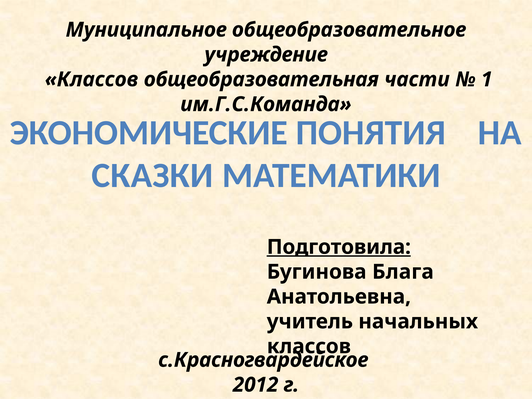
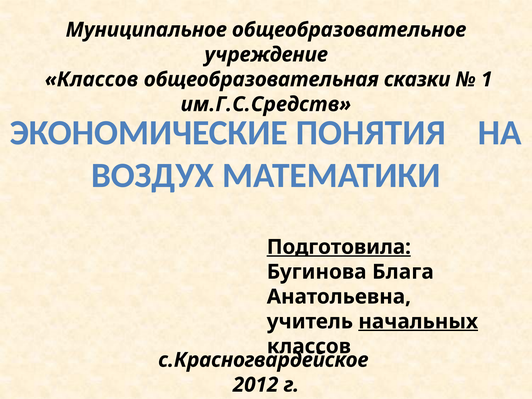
части: части -> сказки (417, 79)
им.Г.С.Команда: им.Г.С.Команда -> им.Г.С.Средств (266, 104)
СКАЗКИ: СКАЗКИ -> ВОЗДУХ (153, 175)
начальных underline: none -> present (418, 322)
